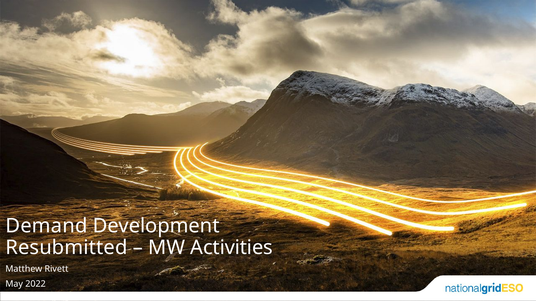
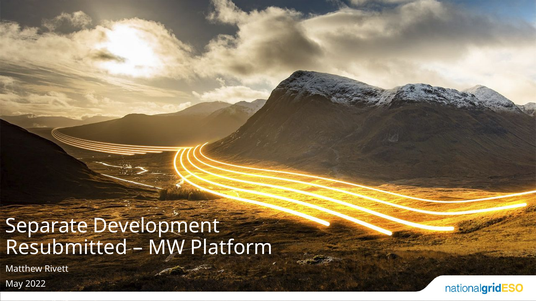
Demand: Demand -> Separate (47, 226)
Activities: Activities -> Platform (232, 248)
